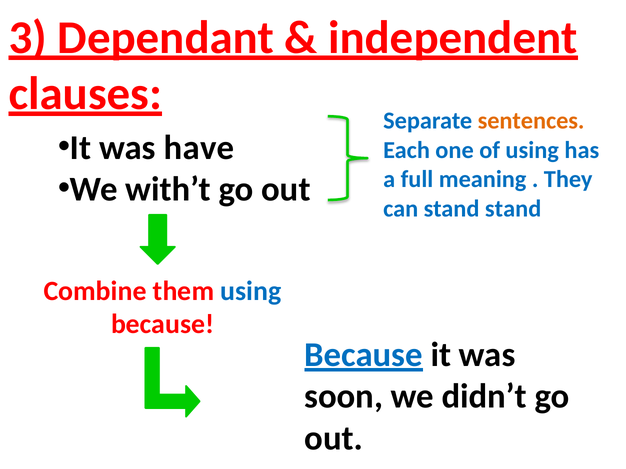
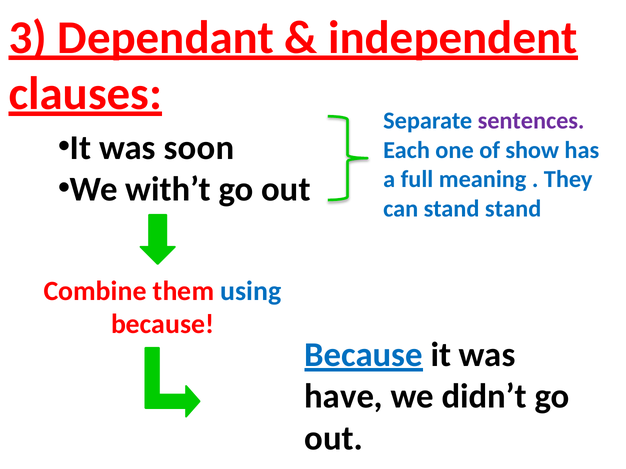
sentences colour: orange -> purple (531, 121)
have: have -> soon (199, 148)
of using: using -> show (532, 150)
soon: soon -> have (344, 397)
